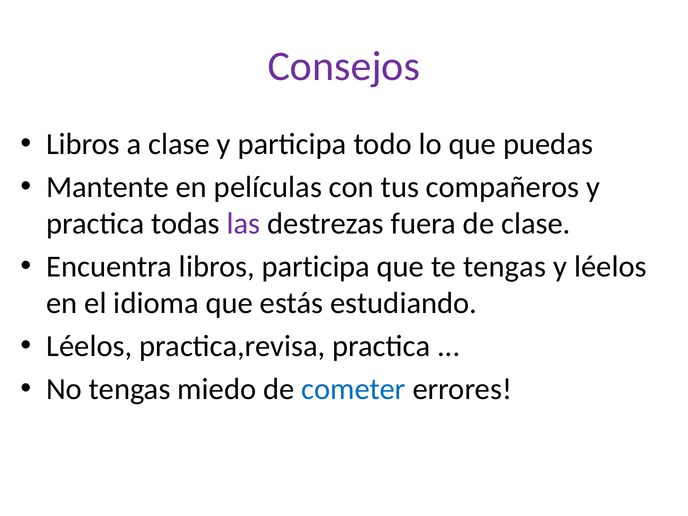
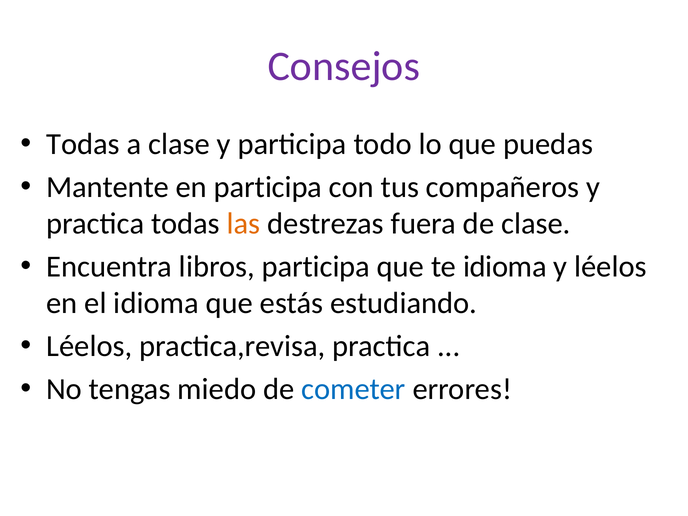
Libros: Libros -> Todas (83, 144)
en películas: películas -> participa (268, 187)
las colour: purple -> orange (244, 224)
te tengas: tengas -> idioma (505, 267)
